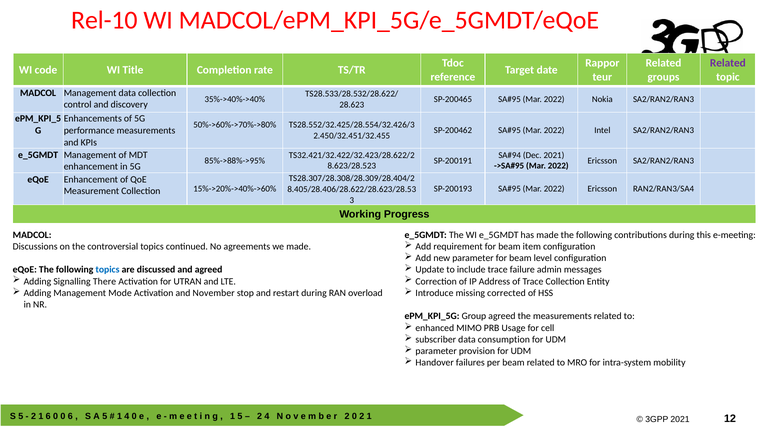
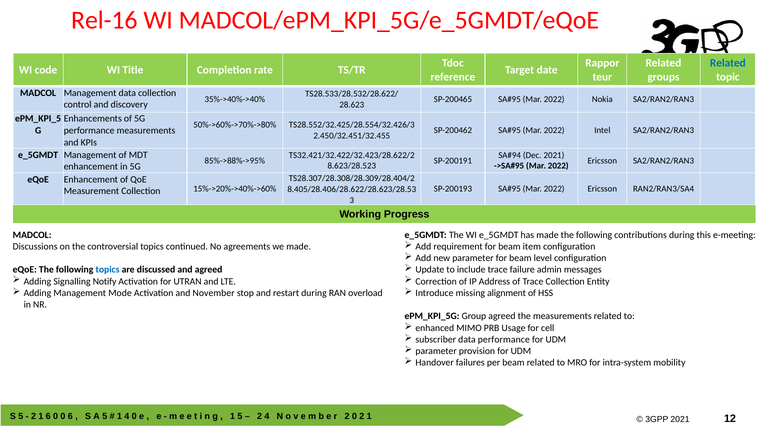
Rel-10: Rel-10 -> Rel-16 (104, 20)
Related colour: purple -> blue (728, 63)
There: There -> Notify (105, 281)
corrected: corrected -> alignment (507, 293)
data consumption: consumption -> performance (504, 339)
